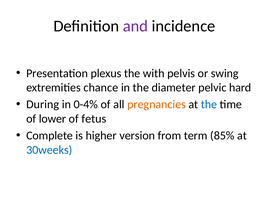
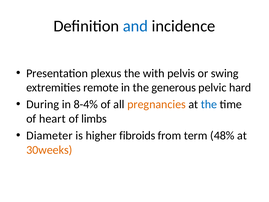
and colour: purple -> blue (135, 26)
chance: chance -> remote (101, 88)
diameter: diameter -> generous (174, 88)
0-4%: 0-4% -> 8-4% (86, 104)
lower: lower -> heart (52, 119)
fetus: fetus -> limbs (94, 119)
Complete: Complete -> Diameter (49, 135)
version: version -> fibroids (137, 135)
85%: 85% -> 48% (222, 135)
30weeks colour: blue -> orange (49, 150)
